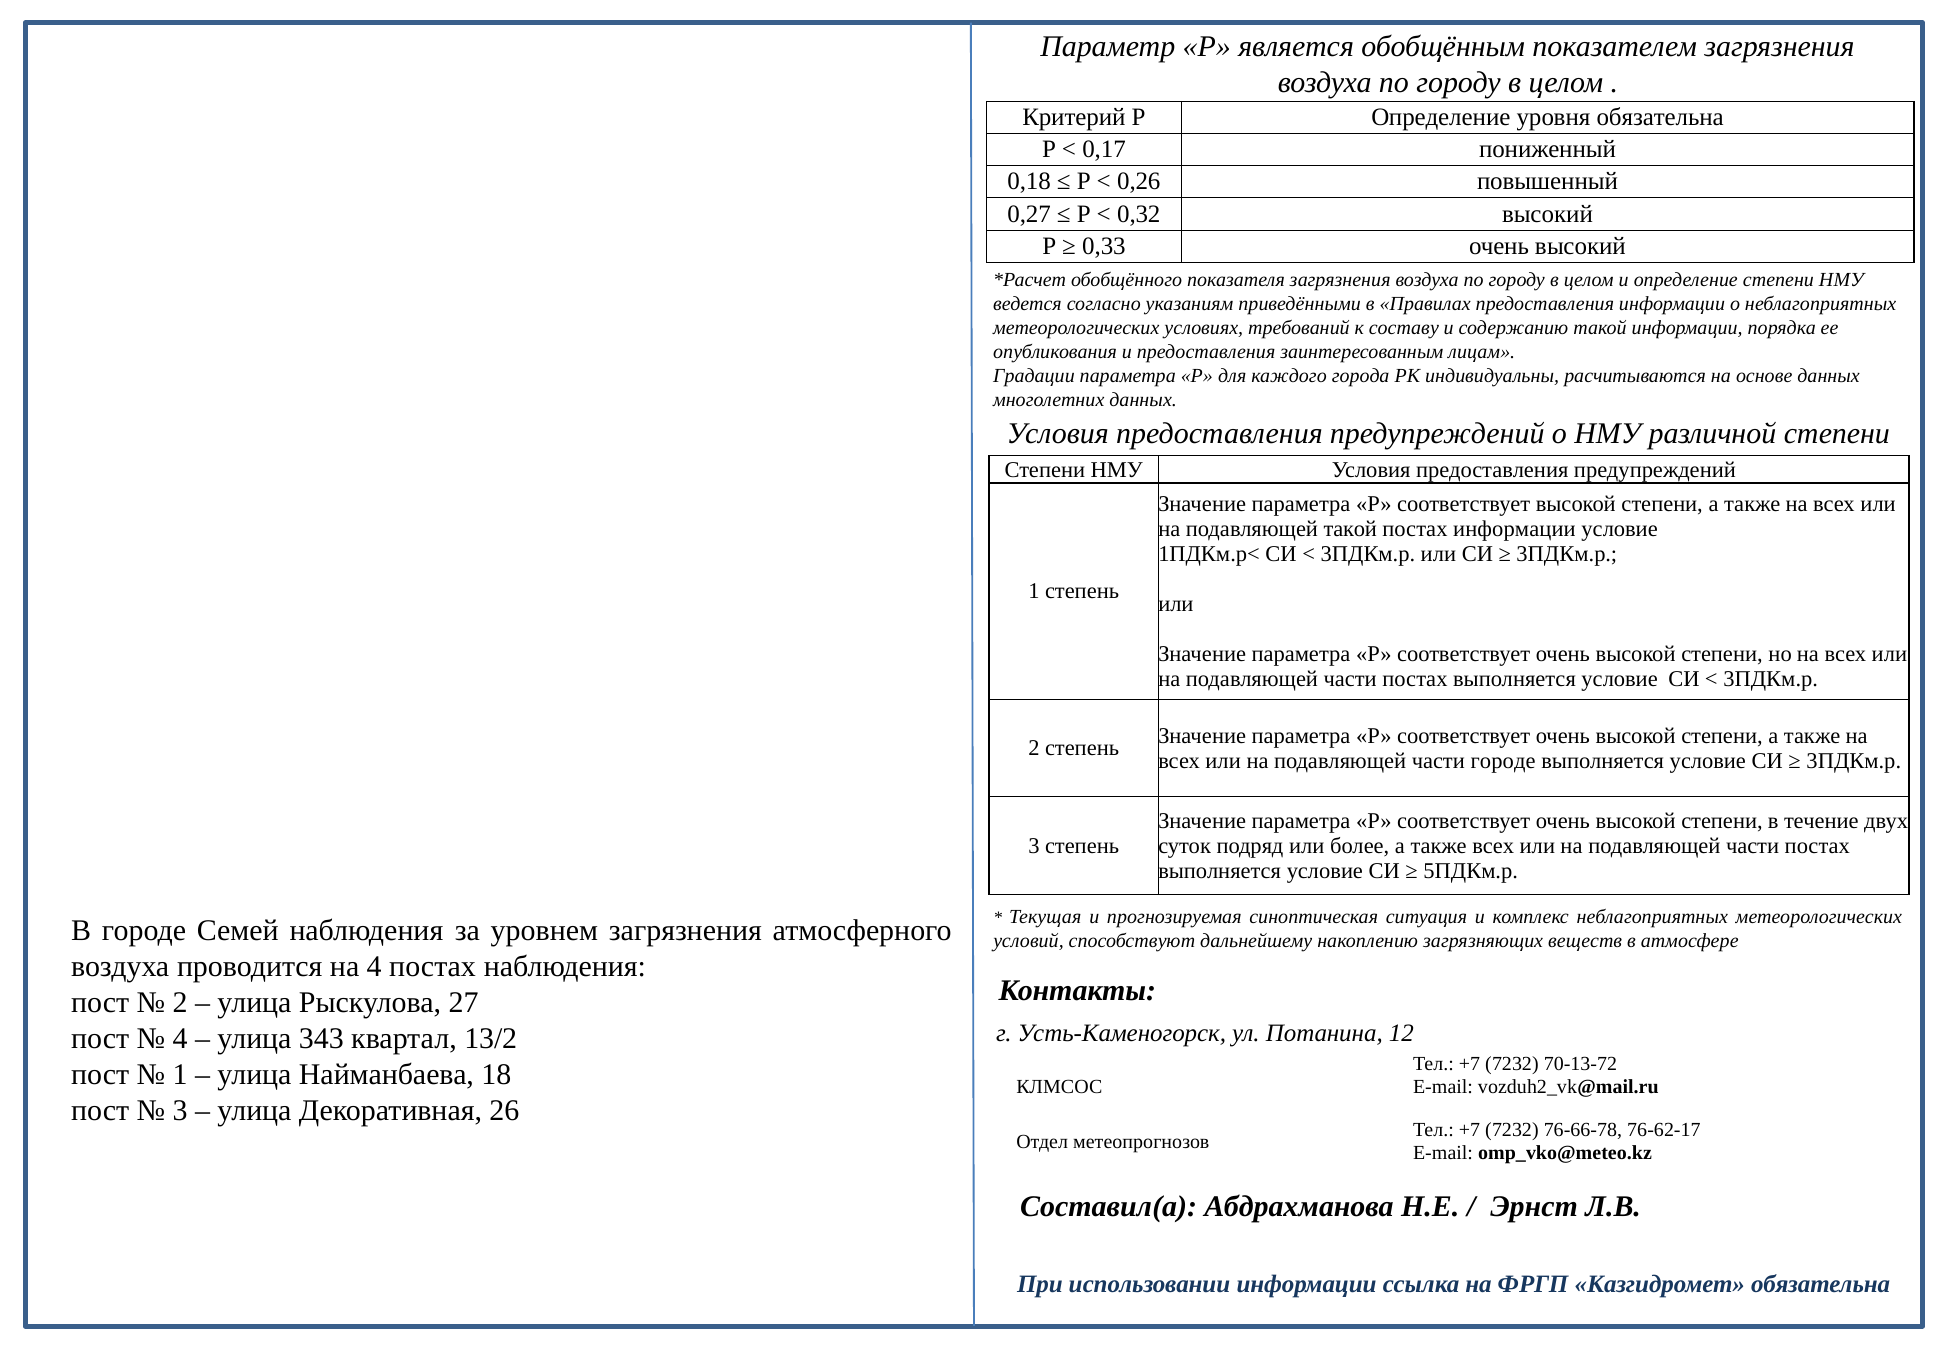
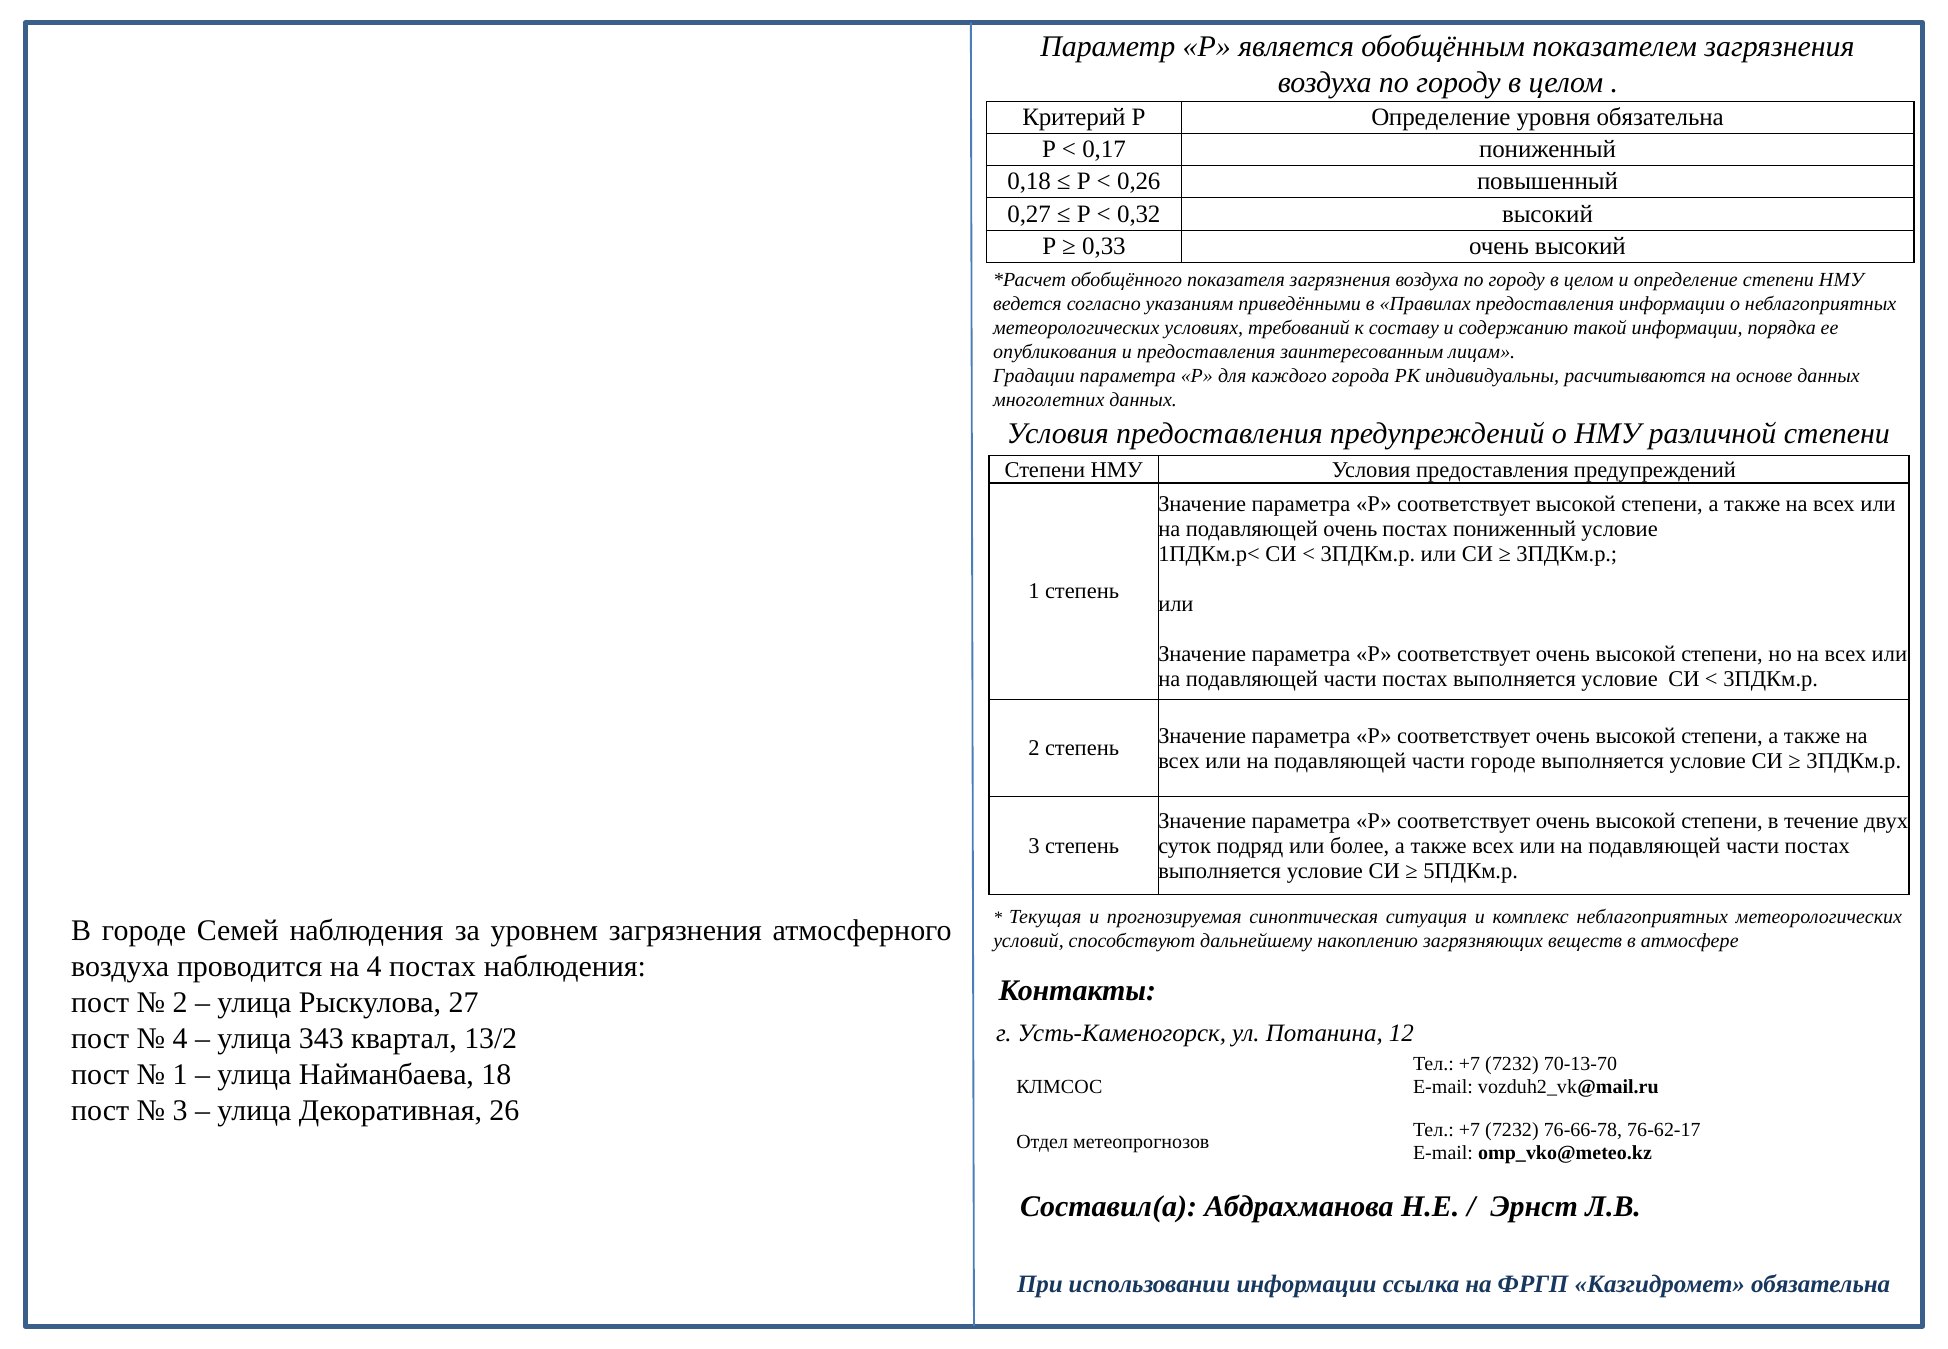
подавляющей такой: такой -> очень (1350, 529)
постах информации: информации -> пониженный (1515, 529)
70-13-72: 70-13-72 -> 70-13-70 (1580, 1064)
